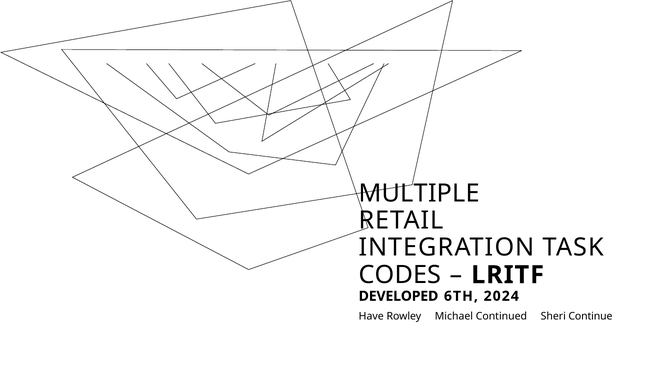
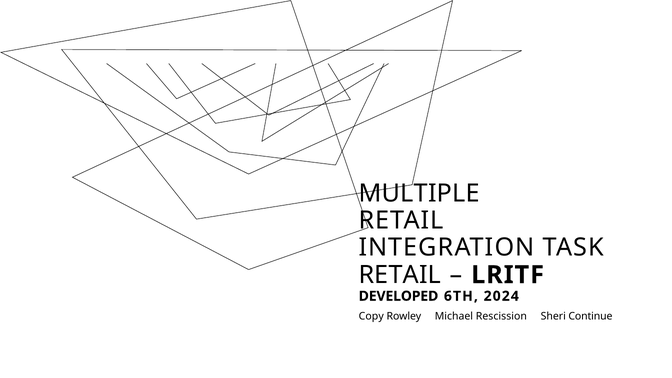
CODES: CODES -> RETAIL (400, 275)
Have: Have -> Copy (371, 316)
Continued: Continued -> Rescission (501, 316)
